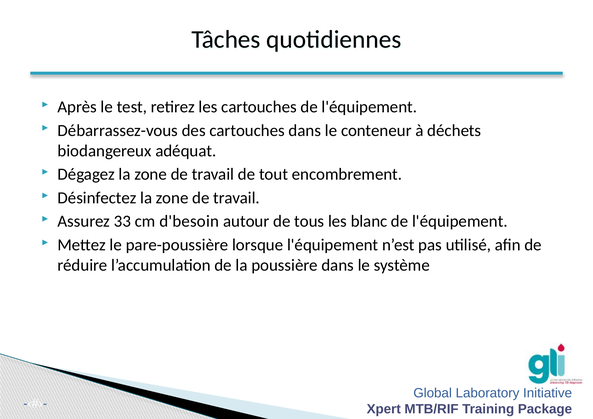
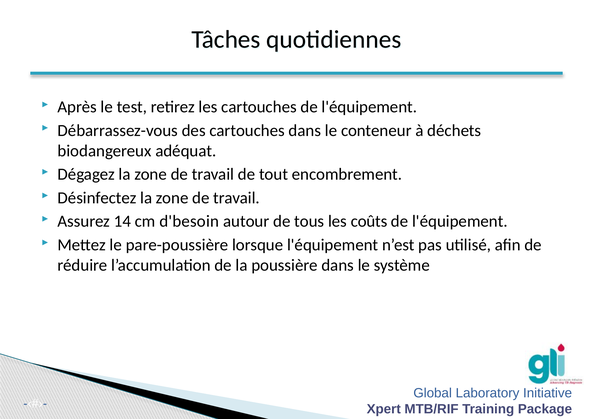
33: 33 -> 14 (122, 221)
blanc: blanc -> coûts (369, 221)
